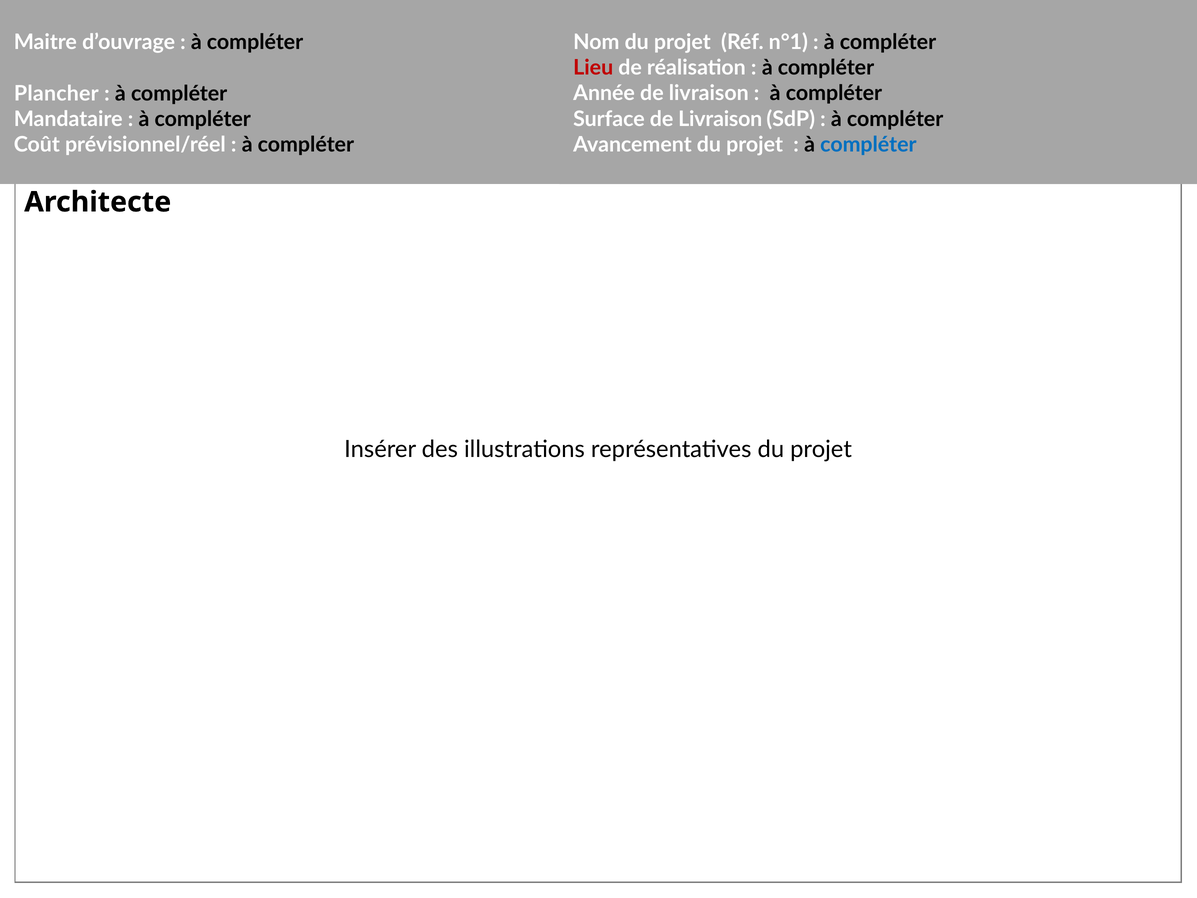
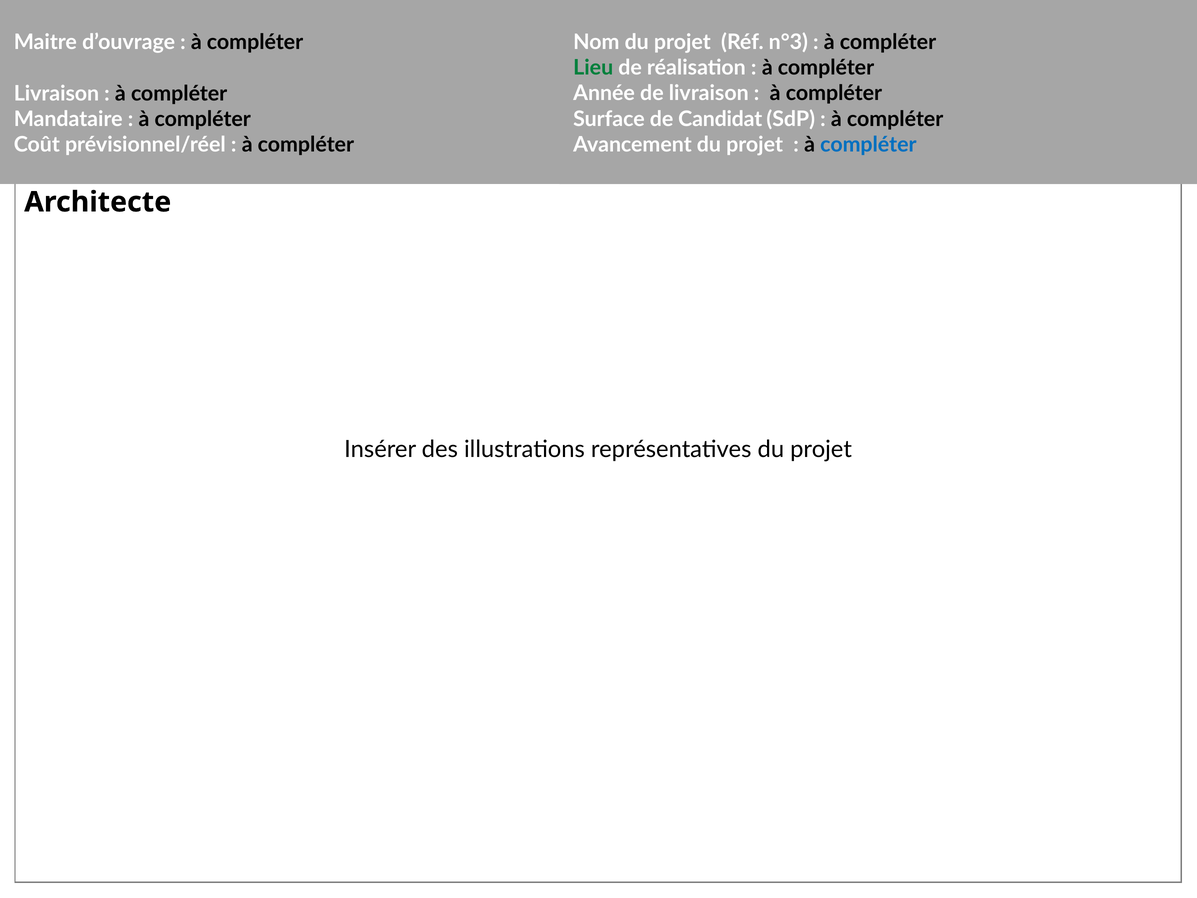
n°1: n°1 -> n°3 (788, 42)
Lieu colour: red -> green (593, 68)
Plancher: Plancher -> Livraison (56, 93)
Surface de Livraison: Livraison -> Candidat (720, 119)
